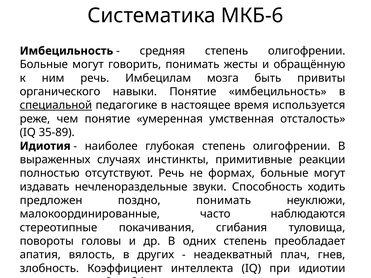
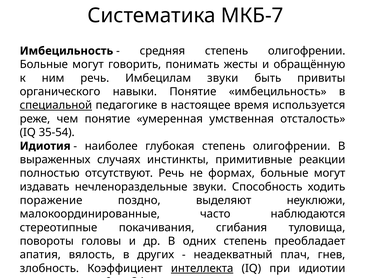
МКБ-6: МКБ-6 -> МКБ-7 (252, 16)
Имбецилам мозга: мозга -> звуки (223, 78)
35-89: 35-89 -> 35-54 (57, 133)
предложен: предложен -> поражение (51, 201)
поздно понимать: понимать -> выделяют (224, 201)
интеллекта underline: none -> present (202, 269)
